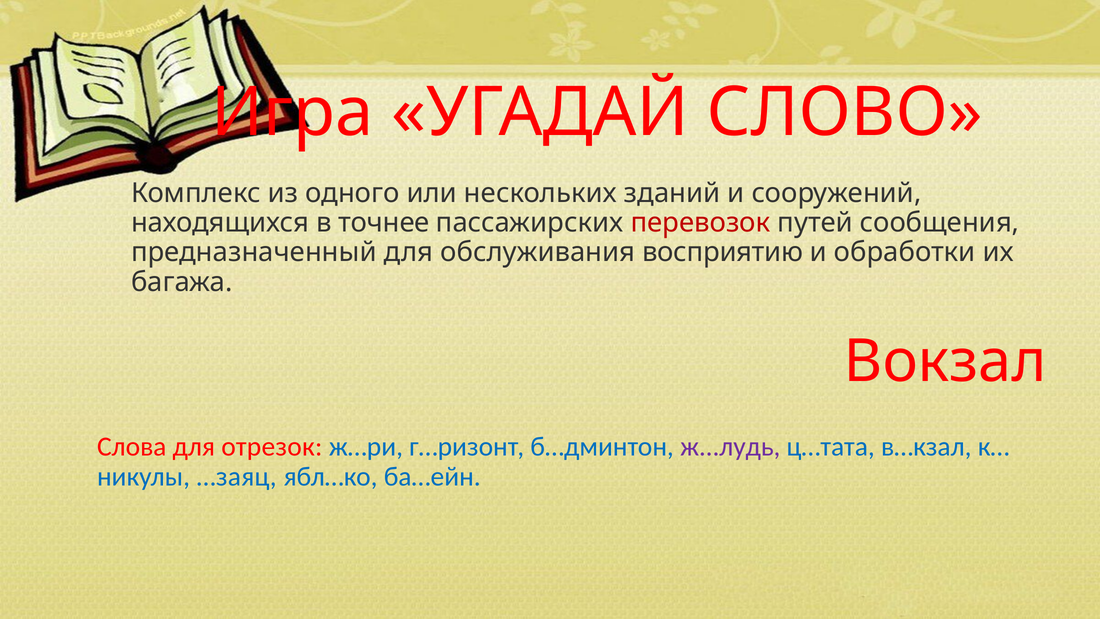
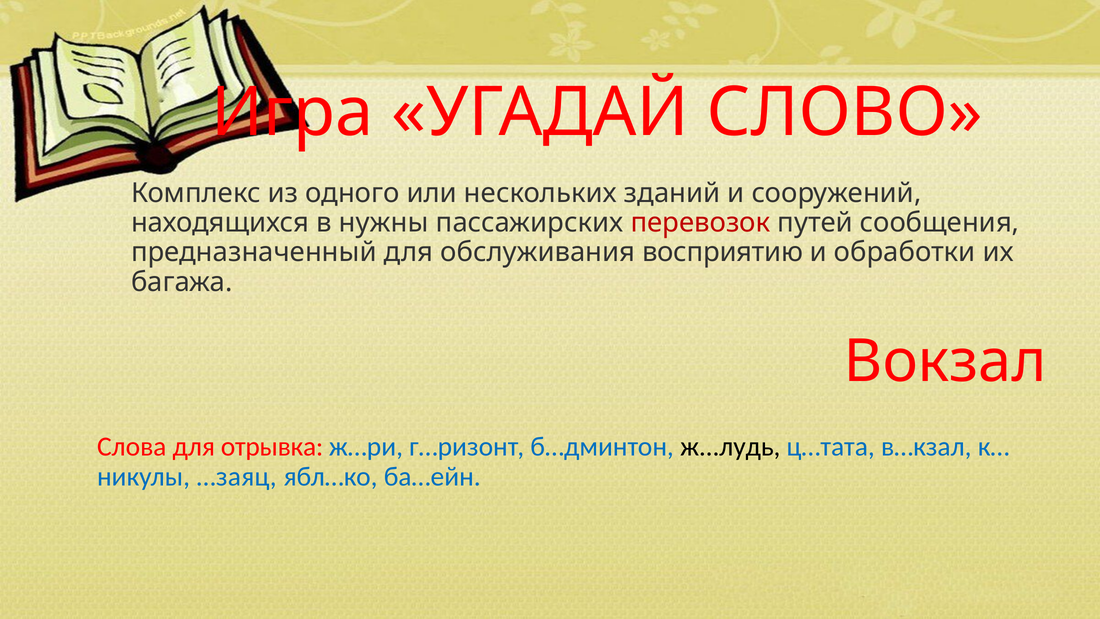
точнее: точнее -> нужны (384, 223)
отрезок: отрезок -> отрывка (272, 447)
ж...лудь colour: purple -> black (730, 447)
